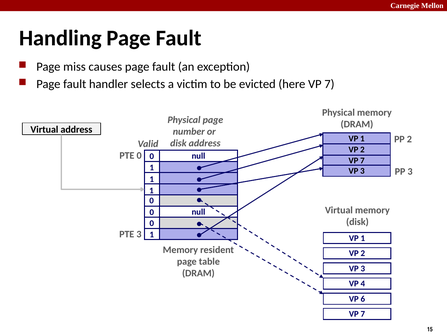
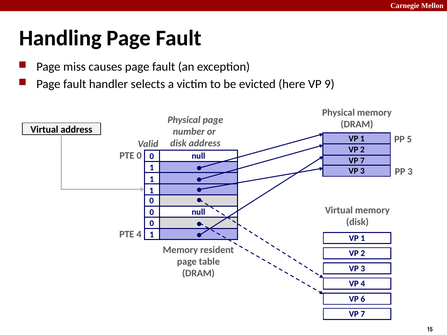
here VP 7: 7 -> 9 (329, 84)
PP 2: 2 -> 5 (409, 139)
PTE 3: 3 -> 4 (139, 234)
